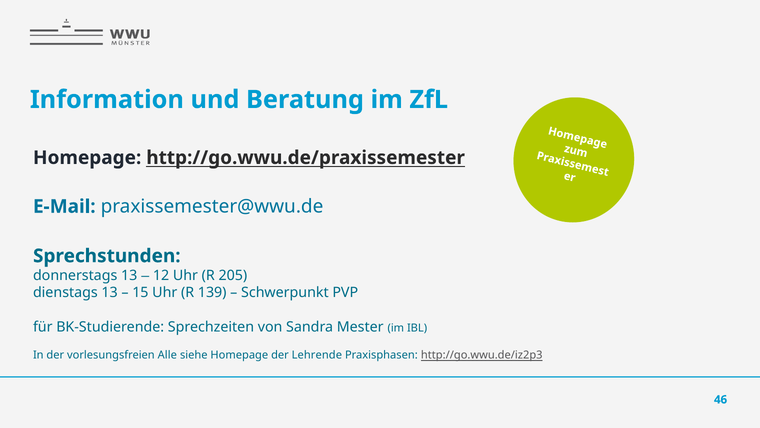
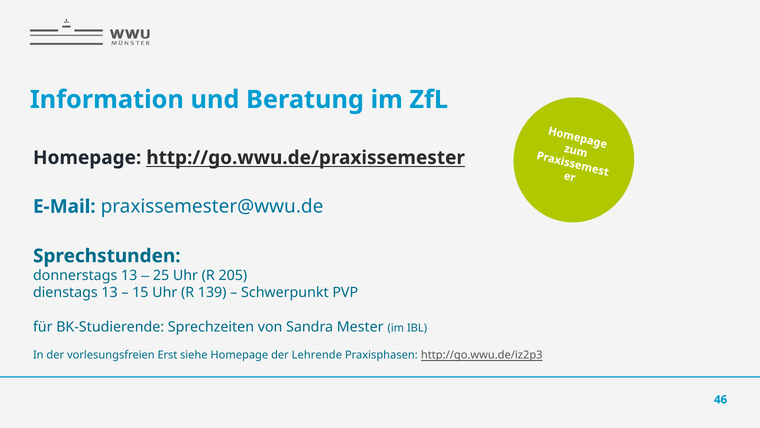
12: 12 -> 25 (161, 275)
Alle: Alle -> Erst (167, 355)
